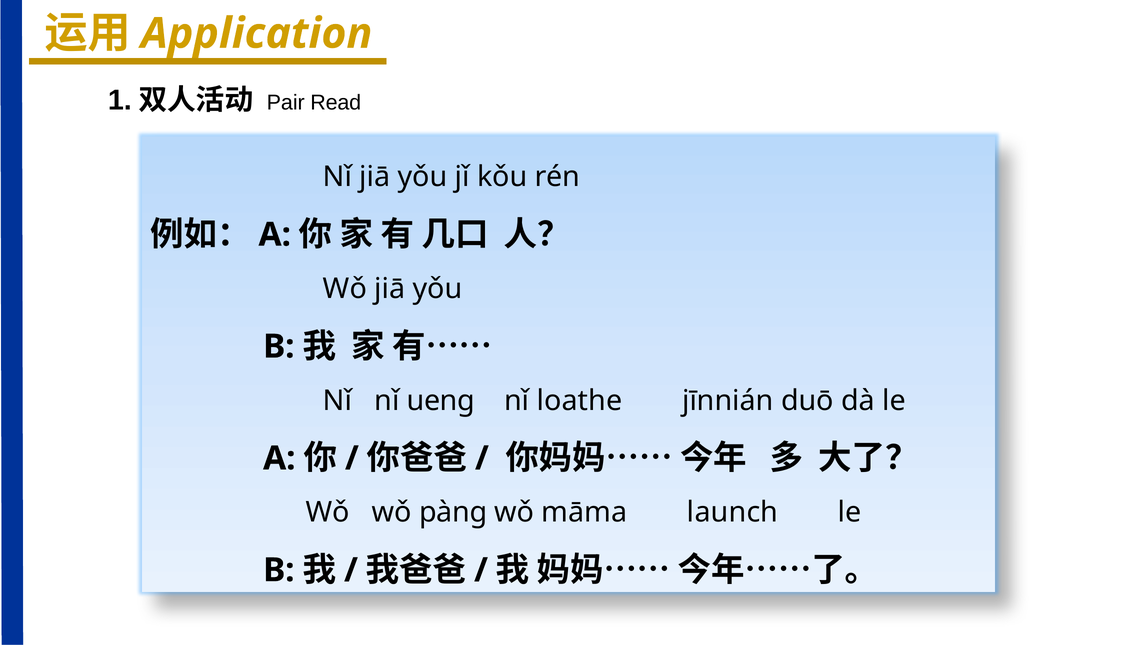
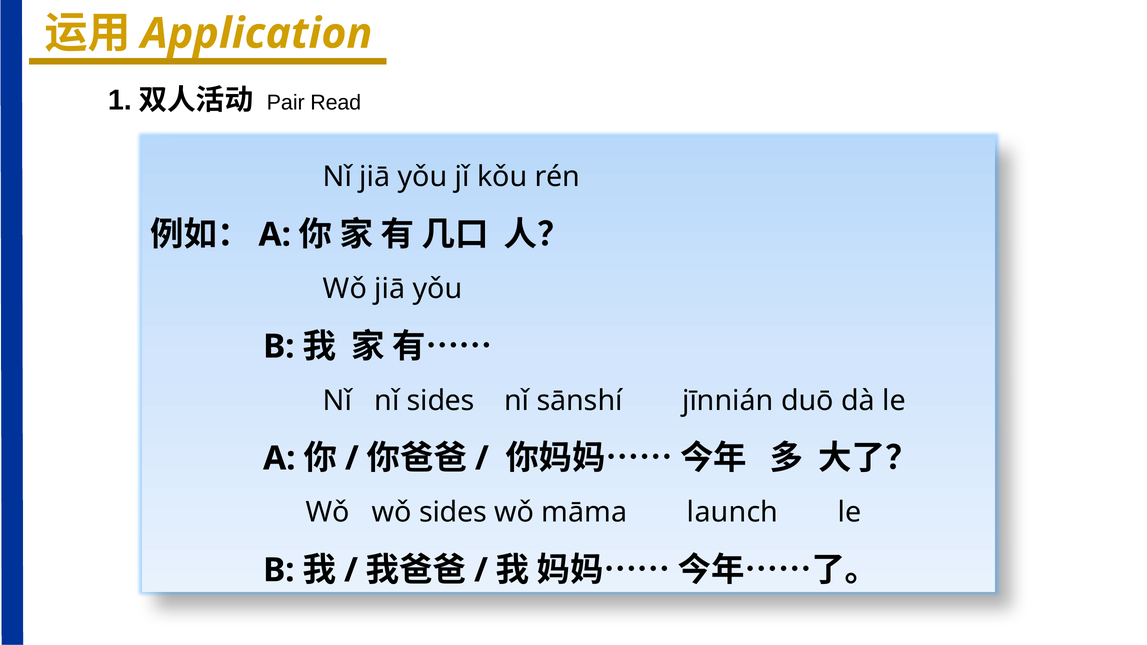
nǐ uenɡ: uenɡ -> sides (441, 401)
loathe: loathe -> sānshí (580, 401)
wǒ pànɡ: pànɡ -> sides (453, 513)
